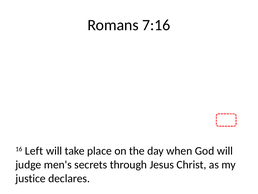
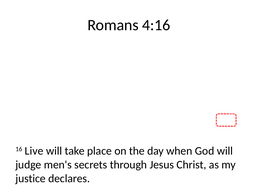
7:16: 7:16 -> 4:16 (156, 25)
Left: Left -> Live (34, 150)
